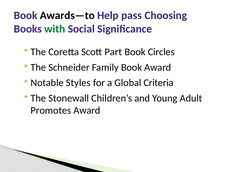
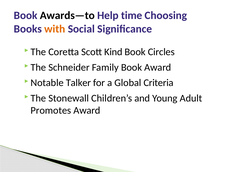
pass: pass -> time (132, 16)
with colour: green -> orange (55, 29)
Part: Part -> Kind (113, 52)
Styles: Styles -> Talker (78, 83)
